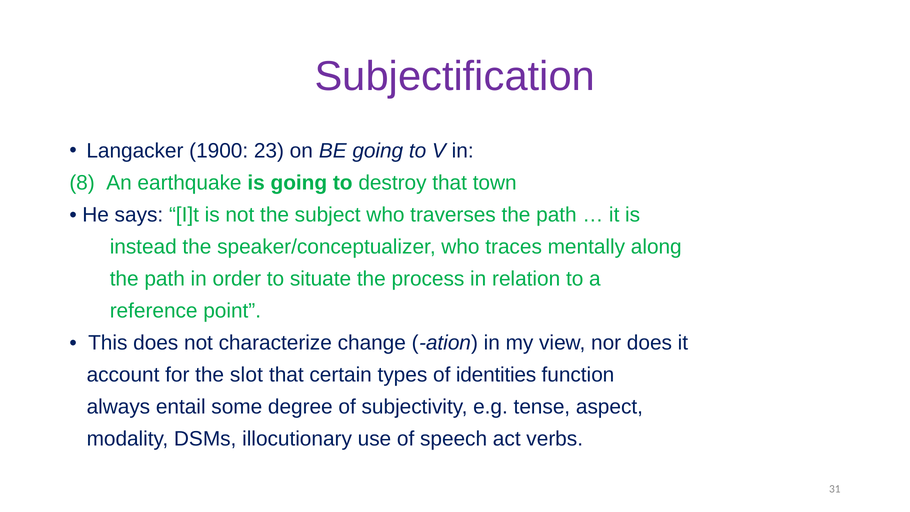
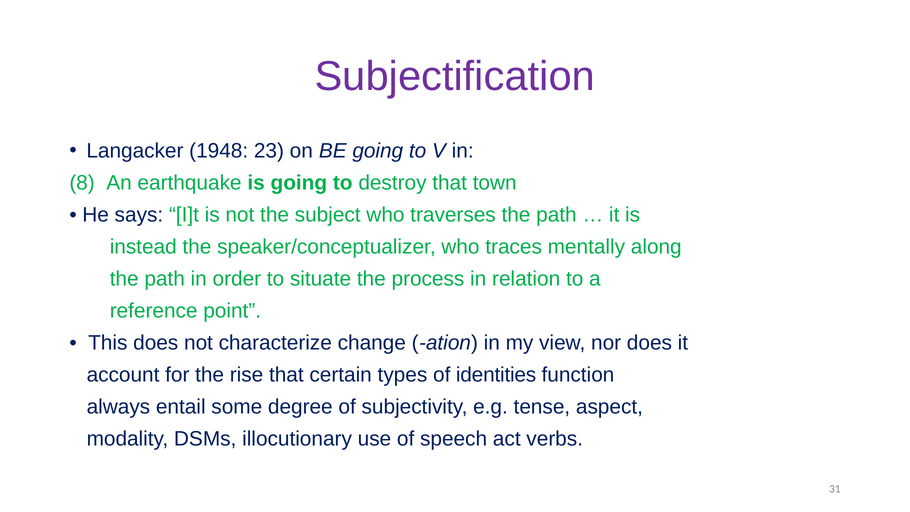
1900: 1900 -> 1948 (219, 151)
slot: slot -> rise (247, 375)
